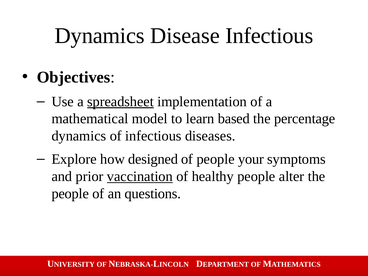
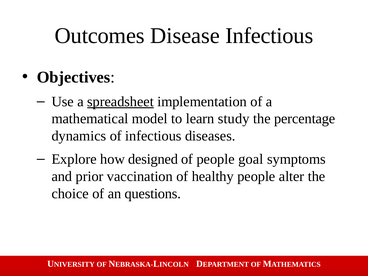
Dynamics: Dynamics -> Outcomes (100, 36)
based: based -> study (234, 119)
your: your -> goal (251, 159)
vaccination underline: present -> none (140, 176)
people: people -> choice (70, 194)
